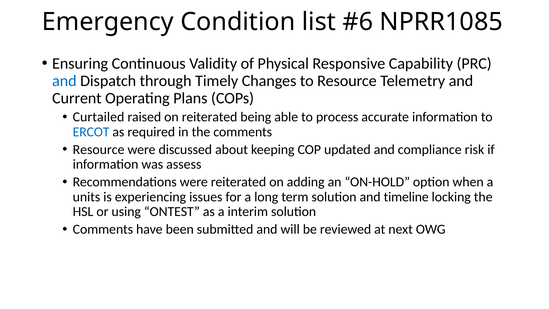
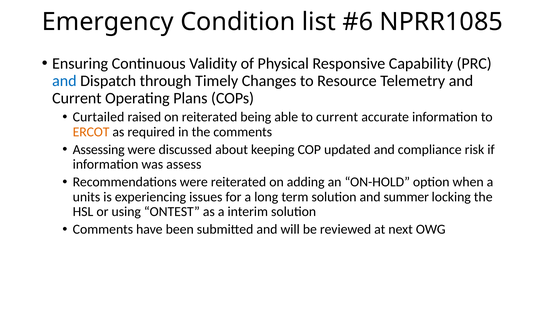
to process: process -> current (337, 117)
ERCOT colour: blue -> orange (91, 132)
Resource: Resource -> Assessing (99, 149)
timeline: timeline -> summer (406, 197)
